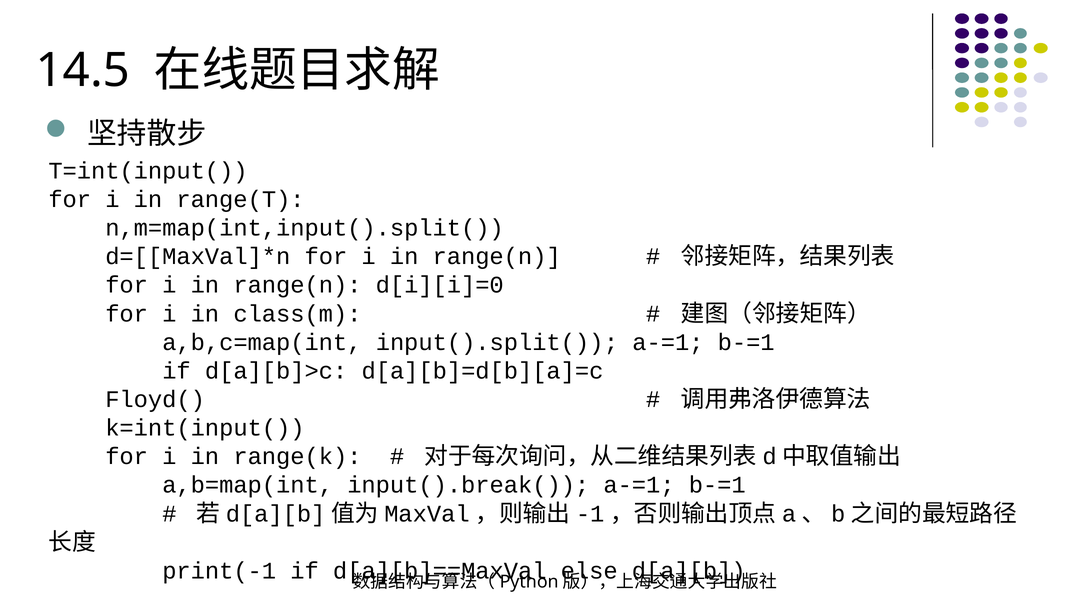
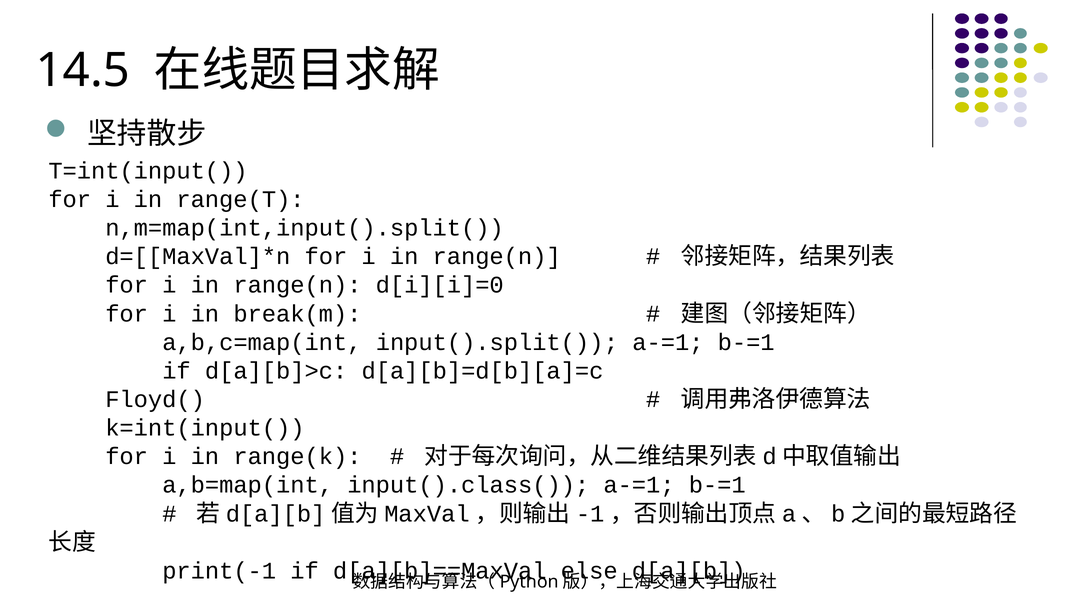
class(m: class(m -> break(m (297, 313)
input().break(: input().break( -> input().class( (468, 485)
